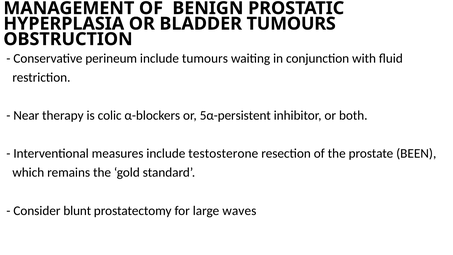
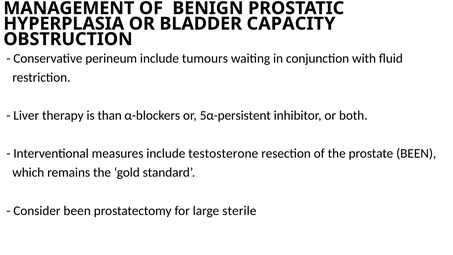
BLADDER TUMOURS: TUMOURS -> CAPACITY (291, 24)
Near: Near -> Liver (26, 116)
colic: colic -> than (110, 116)
Consider blunt: blunt -> been (77, 210)
waves: waves -> sterile (239, 210)
